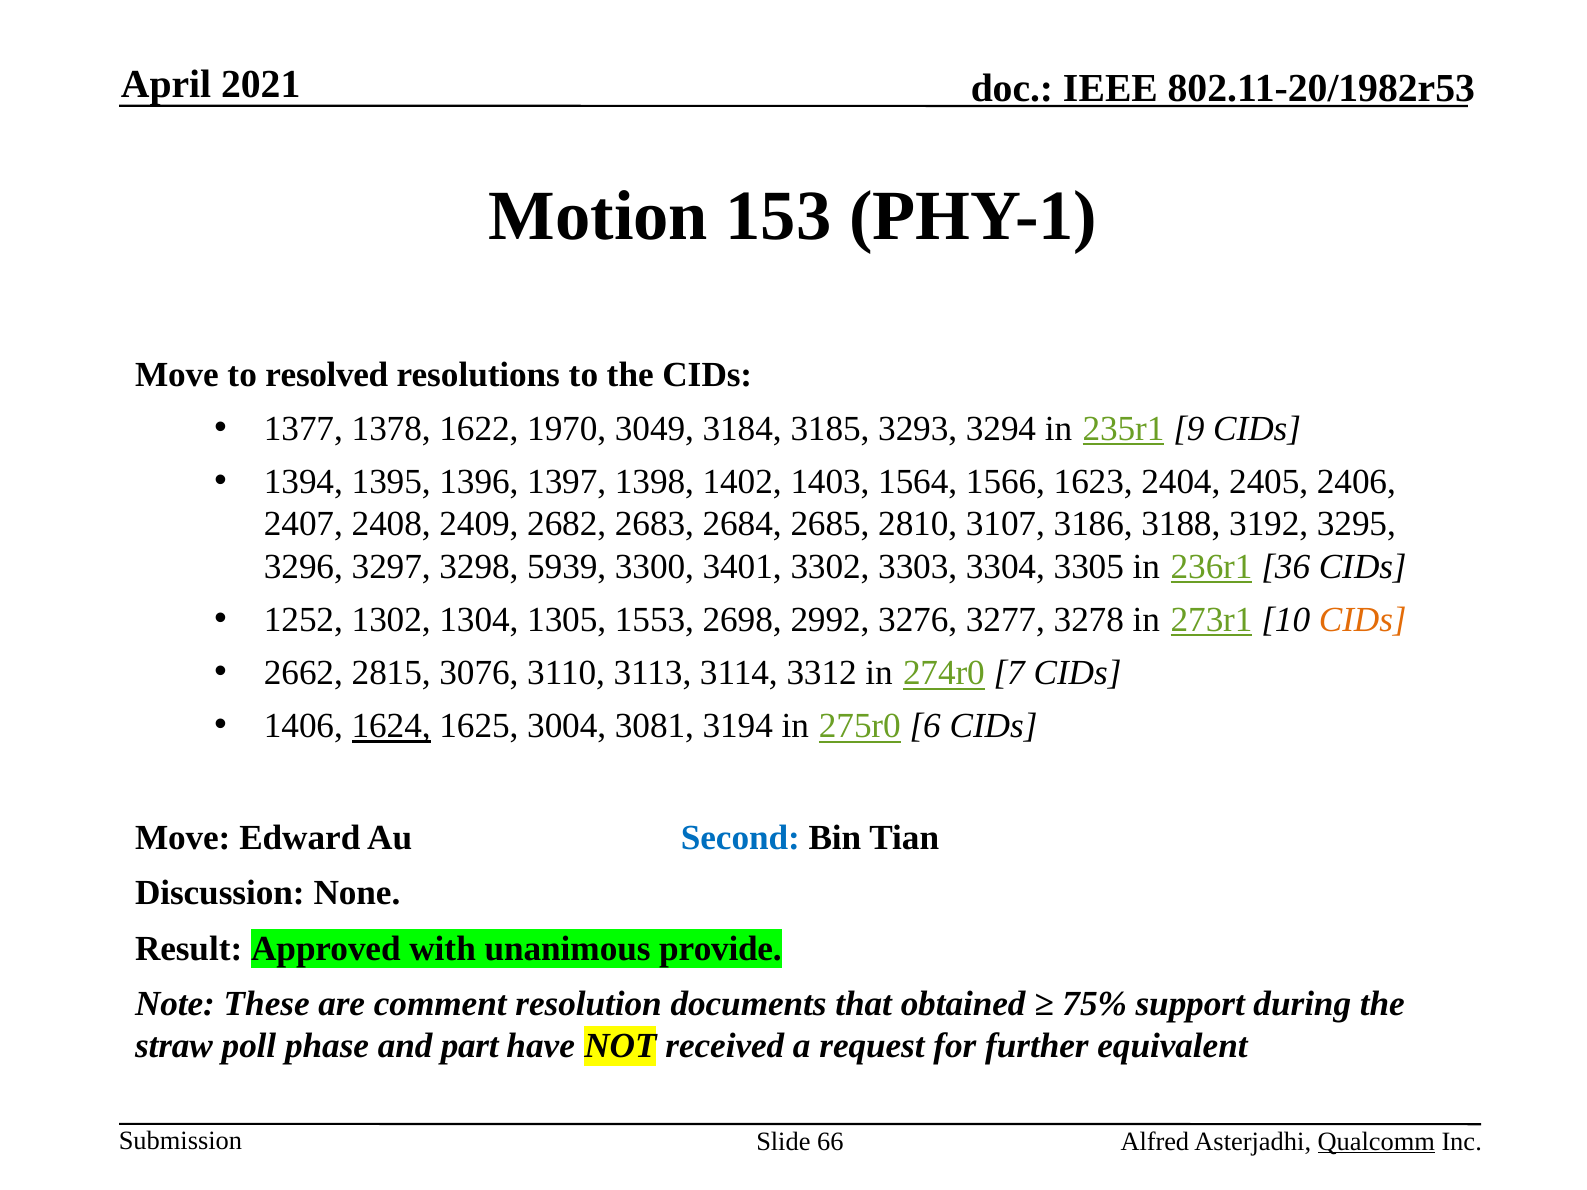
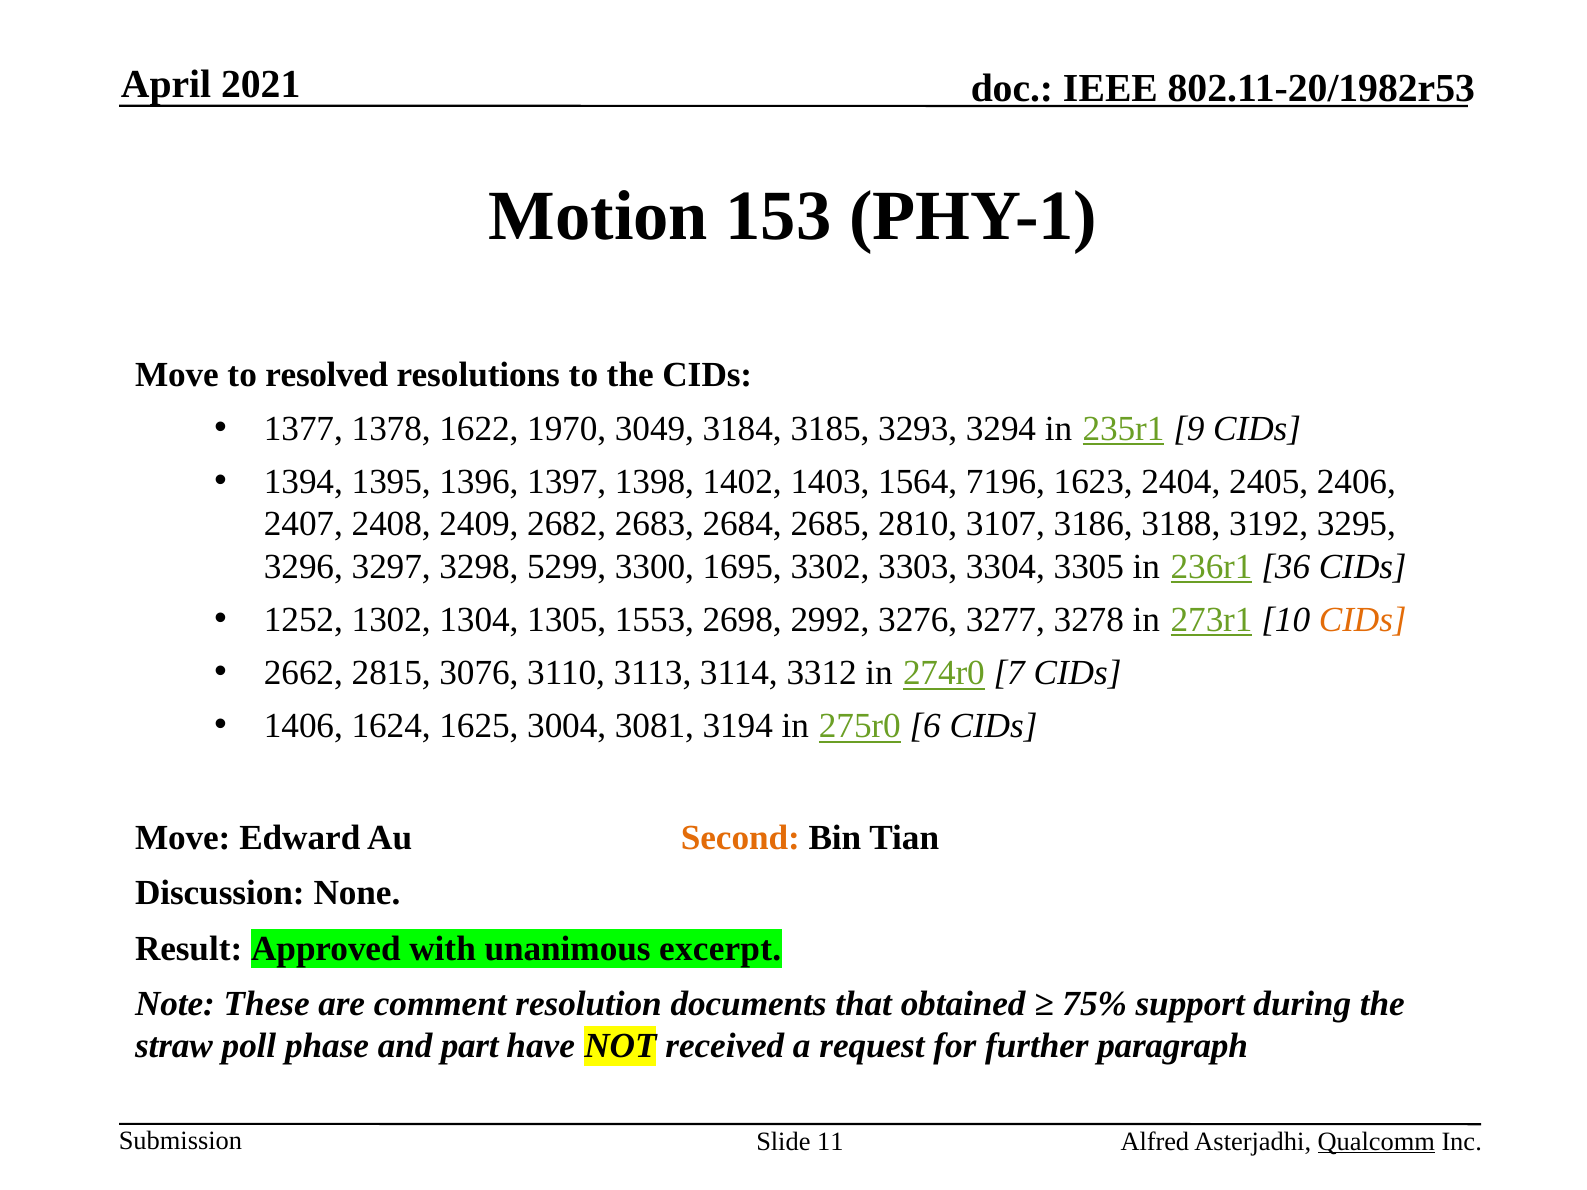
1566: 1566 -> 7196 (1006, 482)
5939: 5939 -> 5299 (567, 567)
3401: 3401 -> 1695 (742, 567)
1624 underline: present -> none (391, 727)
Second colour: blue -> orange (740, 838)
provide: provide -> excerpt (720, 949)
equivalent: equivalent -> paragraph (1173, 1047)
66: 66 -> 11 (830, 1142)
